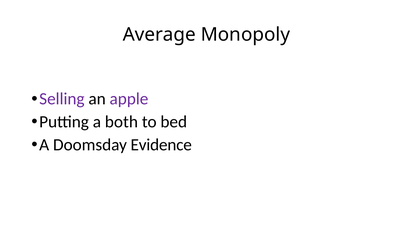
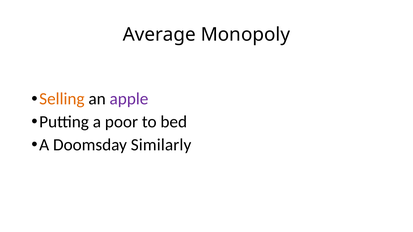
Selling colour: purple -> orange (62, 99)
both: both -> poor (121, 122)
Evidence: Evidence -> Similarly (161, 145)
